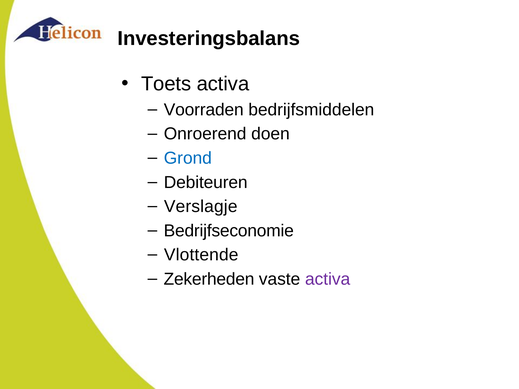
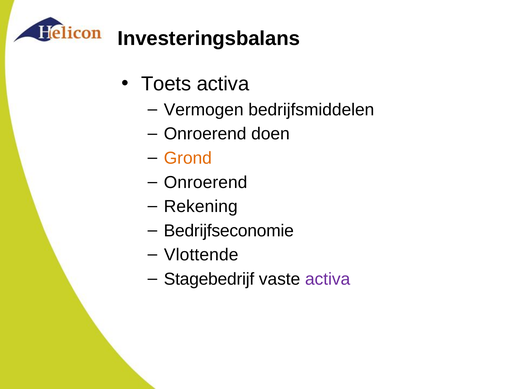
Voorraden: Voorraden -> Vermogen (204, 110)
Grond colour: blue -> orange (188, 158)
Debiteuren: Debiteuren -> Onroerend (206, 182)
Verslagje: Verslagje -> Rekening (201, 207)
Zekerheden: Zekerheden -> Stagebedrijf (209, 279)
